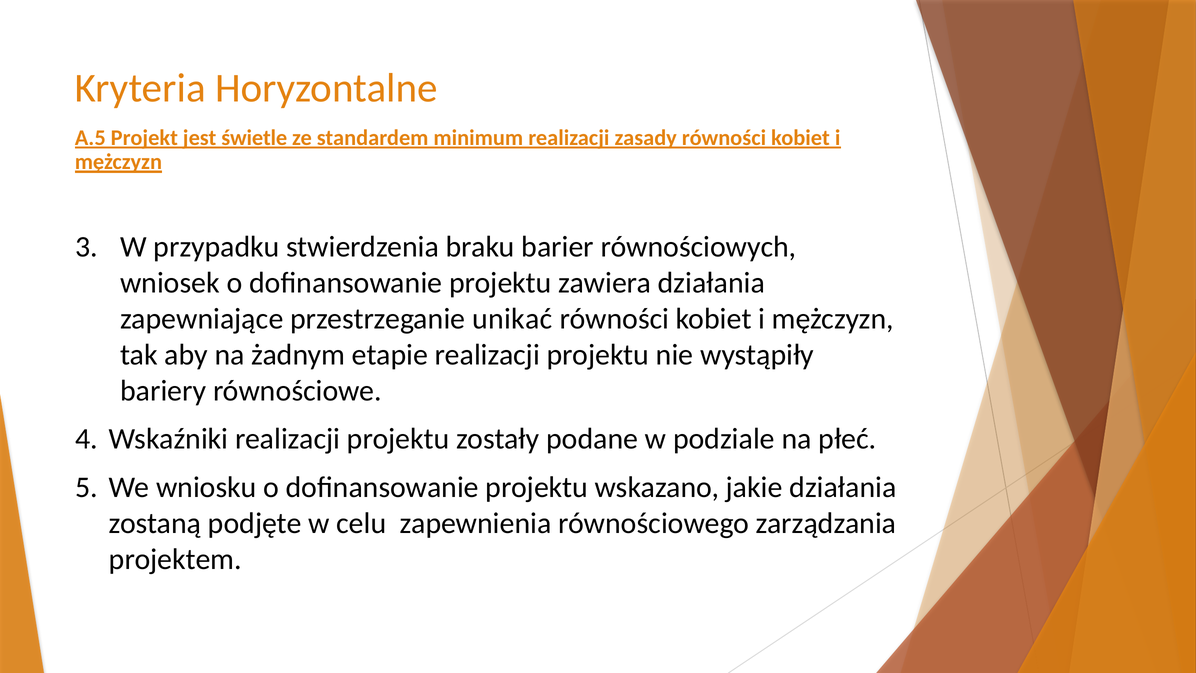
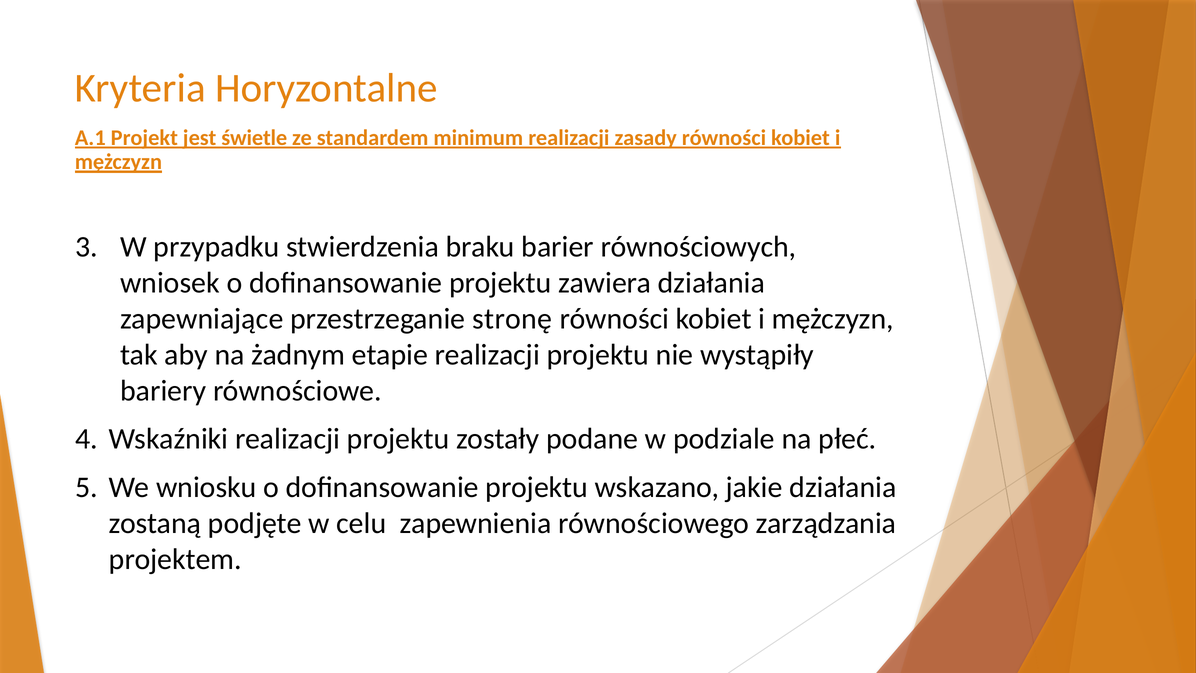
A.5: A.5 -> A.1 (90, 138)
unikać: unikać -> stronę (512, 319)
